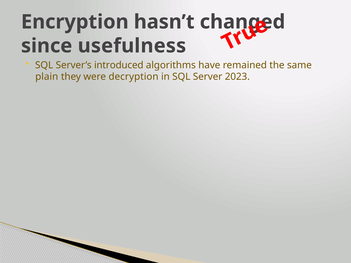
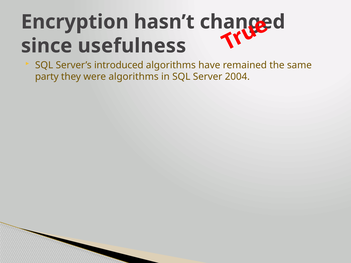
plain: plain -> party (47, 77)
were decryption: decryption -> algorithms (134, 77)
2023: 2023 -> 2004 (237, 77)
